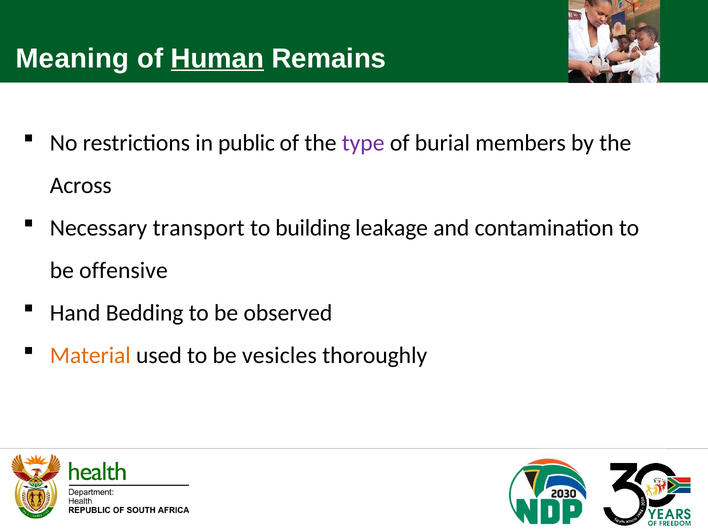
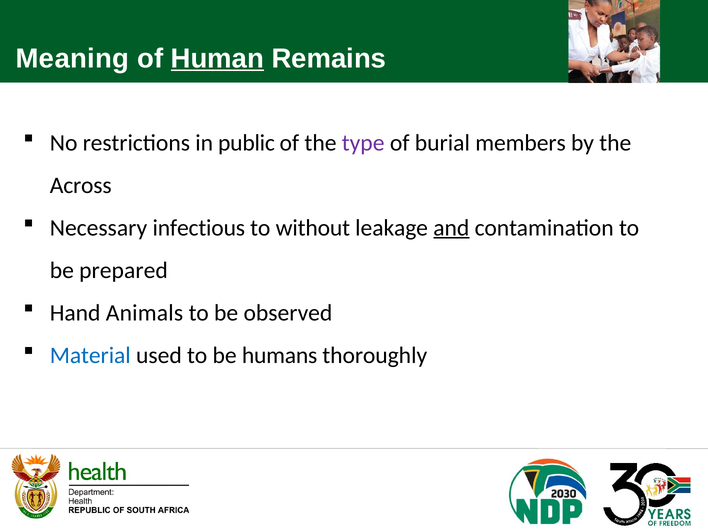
transport: transport -> infectious (199, 228)
building: building -> without (313, 228)
and underline: none -> present (451, 228)
offensive: offensive -> prepared (123, 270)
Bedding: Bedding -> Animals (145, 313)
Material colour: orange -> blue (90, 355)
vesicles: vesicles -> humans (280, 355)
